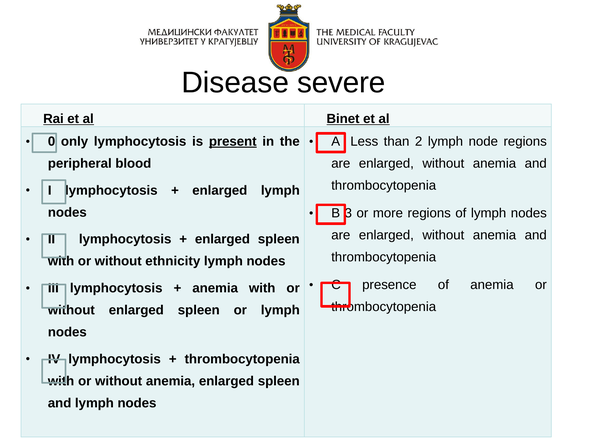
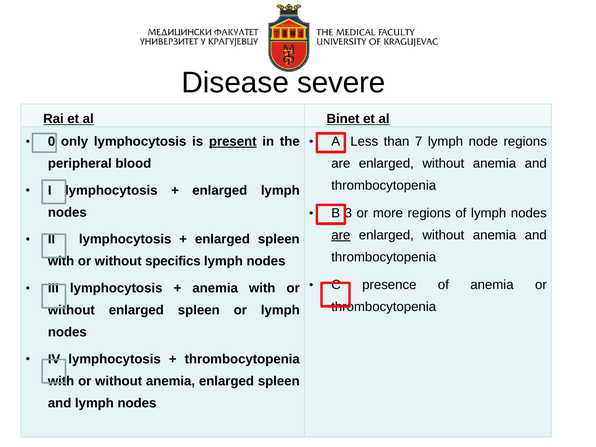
2: 2 -> 7 (419, 141)
are underline: none -> present (341, 235)
ethnicity: ethnicity -> specifics (173, 261)
